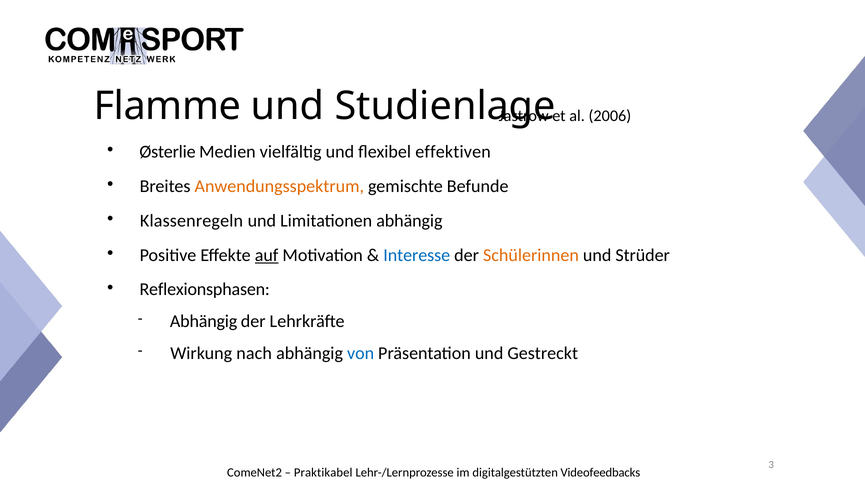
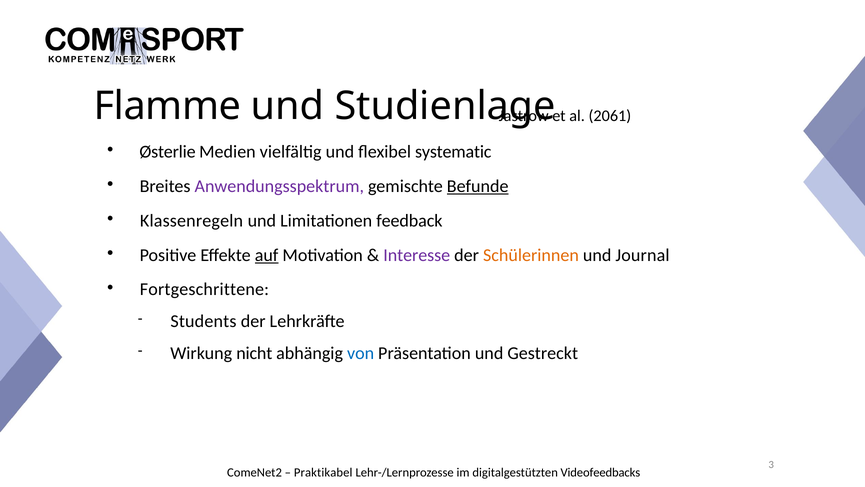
2006: 2006 -> 2061 (610, 116)
effektiven: effektiven -> systematic (453, 152)
Anwendungsspektrum colour: orange -> purple (279, 186)
Befunde underline: none -> present (478, 186)
Limitationen abhängig: abhängig -> feedback (409, 220)
Interesse colour: blue -> purple (417, 255)
Strüder: Strüder -> Journal (643, 255)
Reflexionsphasen: Reflexionsphasen -> Fortgeschrittene (204, 289)
Abhängig: Abhängig -> Students (203, 321)
nach: nach -> nicht (254, 353)
